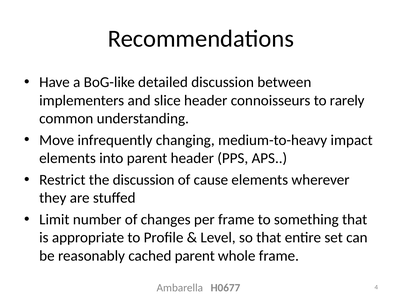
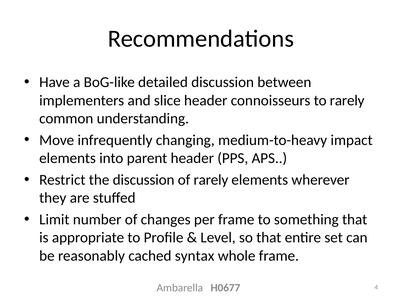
of cause: cause -> rarely (211, 180)
cached parent: parent -> syntax (195, 256)
